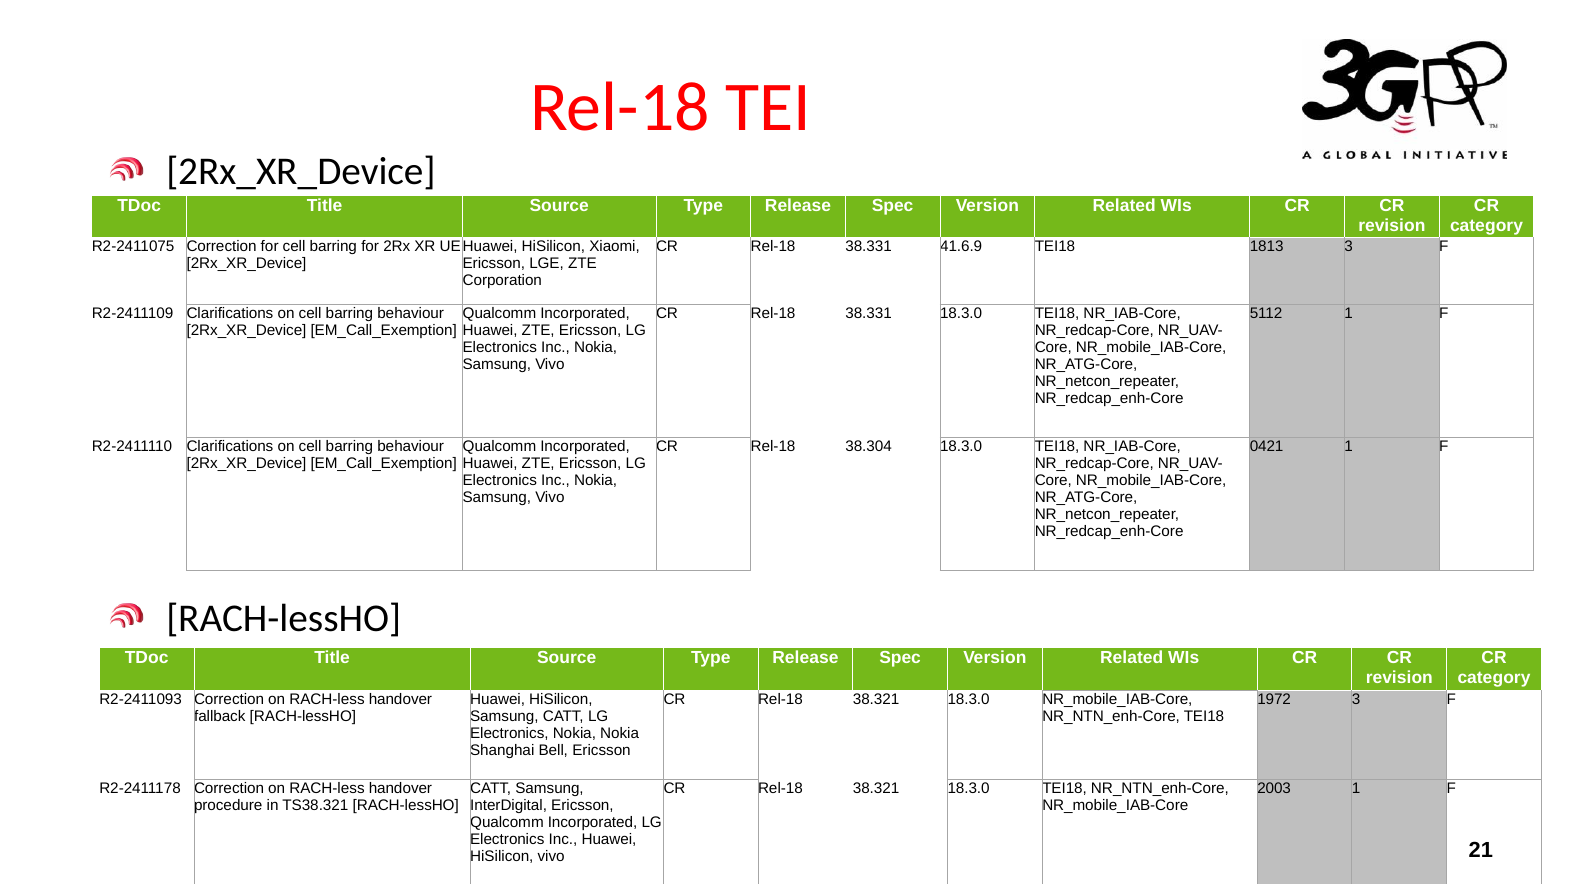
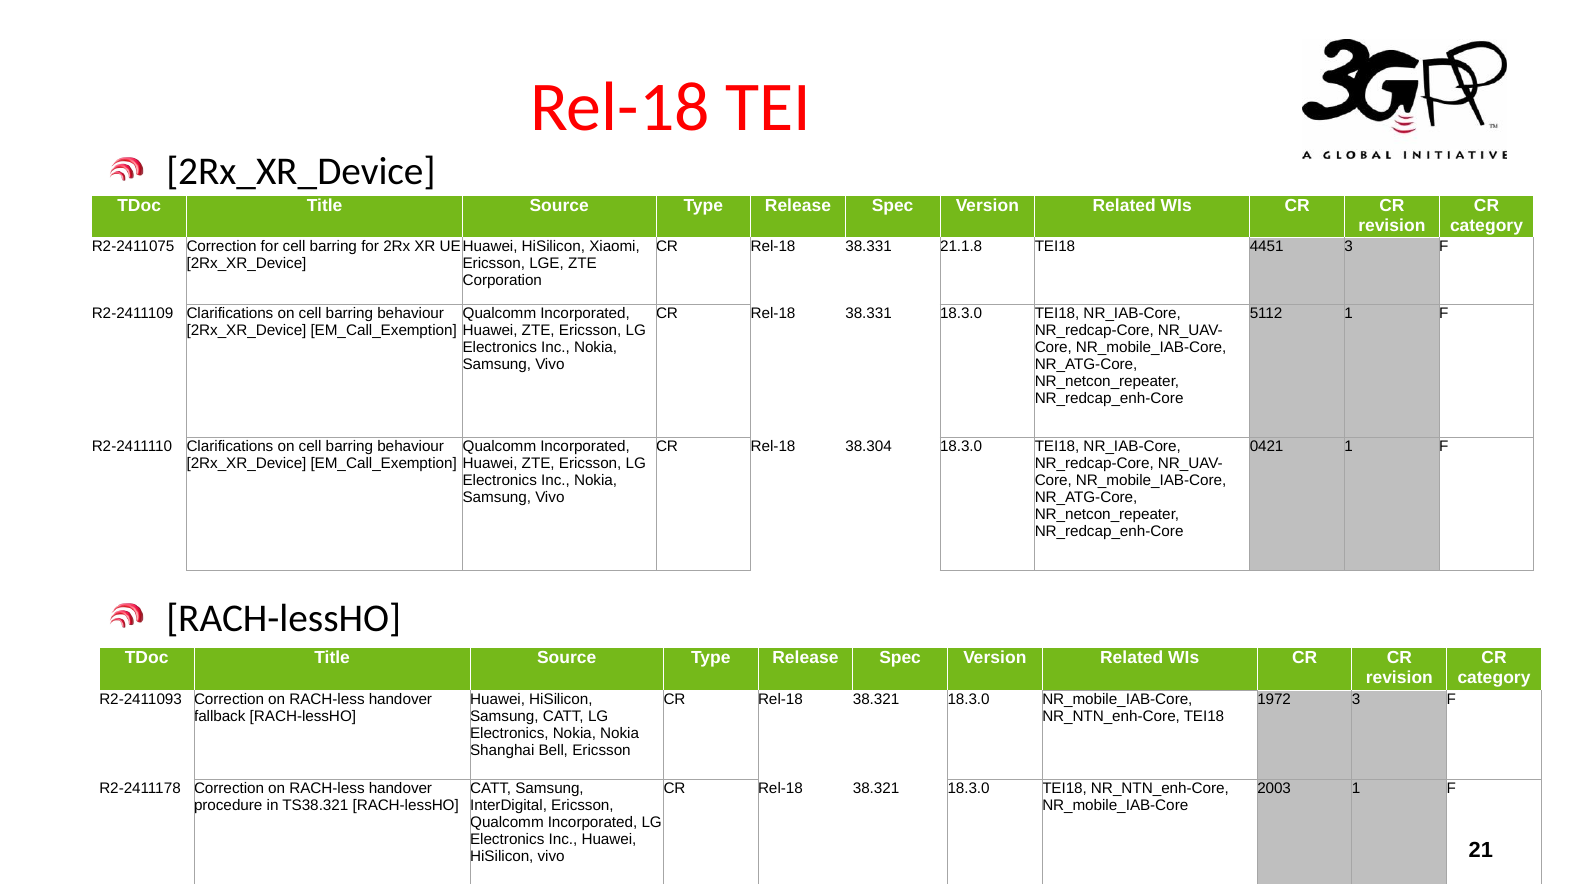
41.6.9: 41.6.9 -> 21.1.8 (961, 247)
1813: 1813 -> 4451 (1267, 247)
